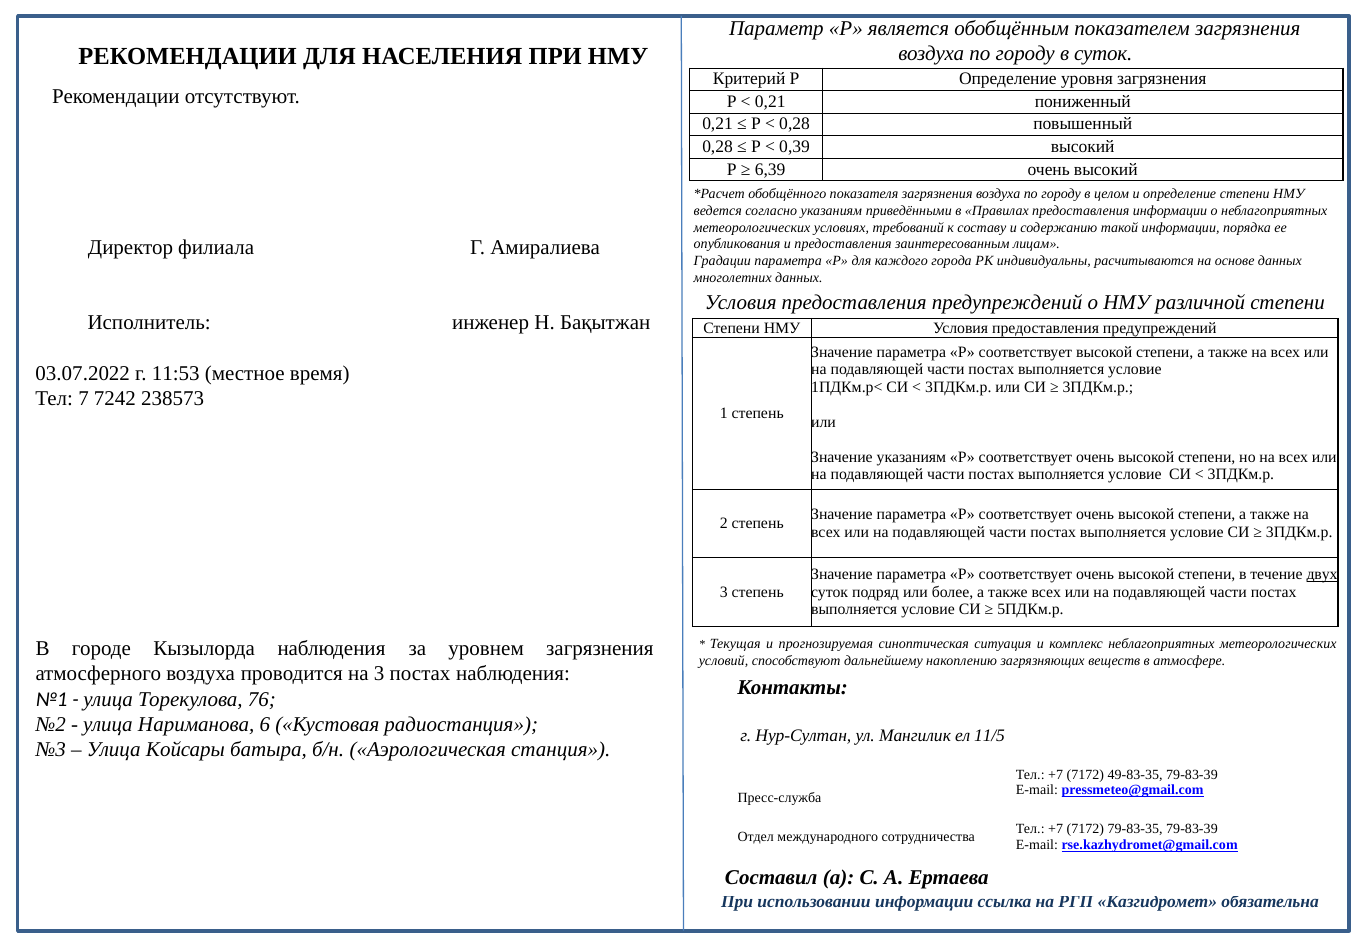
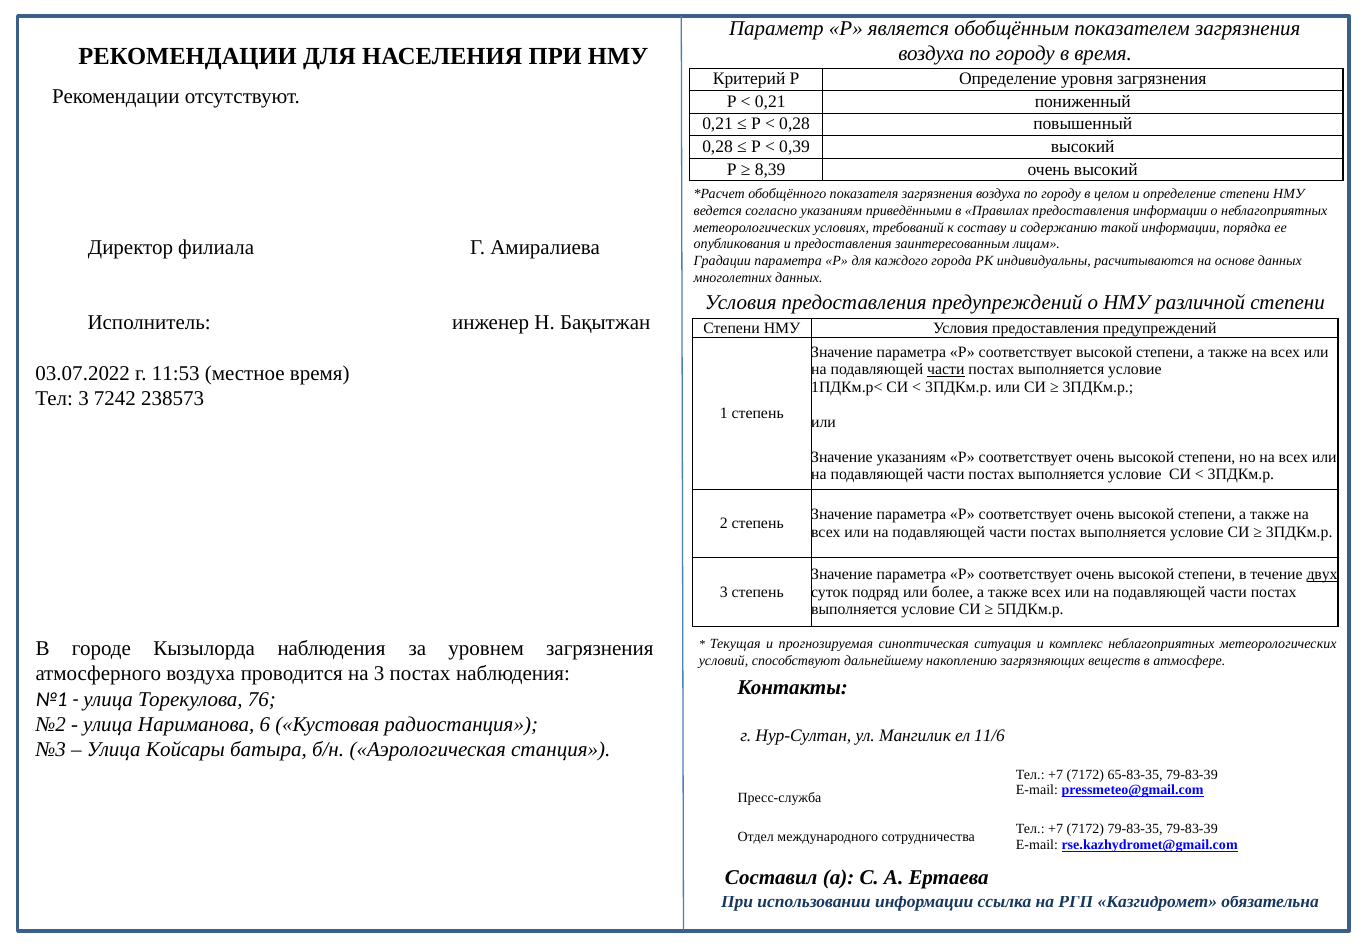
в суток: суток -> время (1103, 54)
6,39: 6,39 -> 8,39 (770, 169)
части underline: none -> present (946, 369)
Тел 7: 7 -> 3 (84, 398)
11/5: 11/5 -> 11/6 (989, 735)
49-83-35: 49-83-35 -> 65-83-35 (1135, 774)
